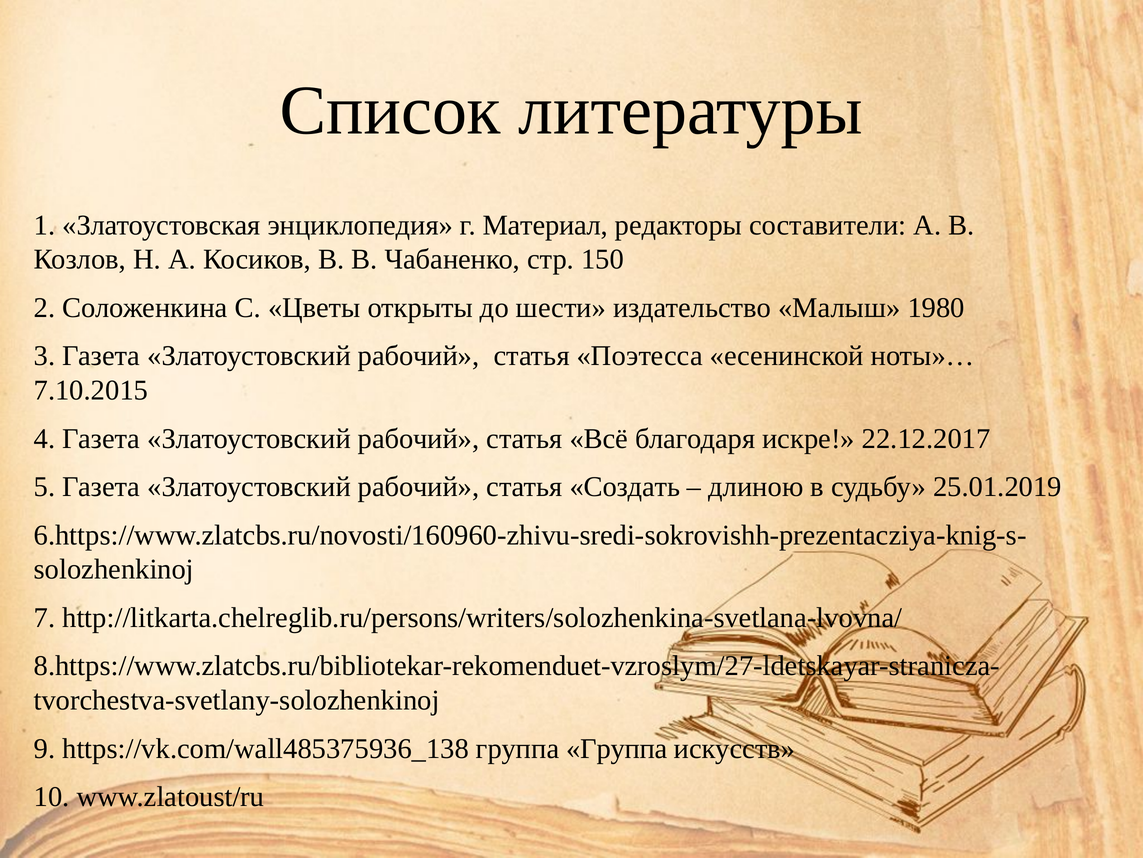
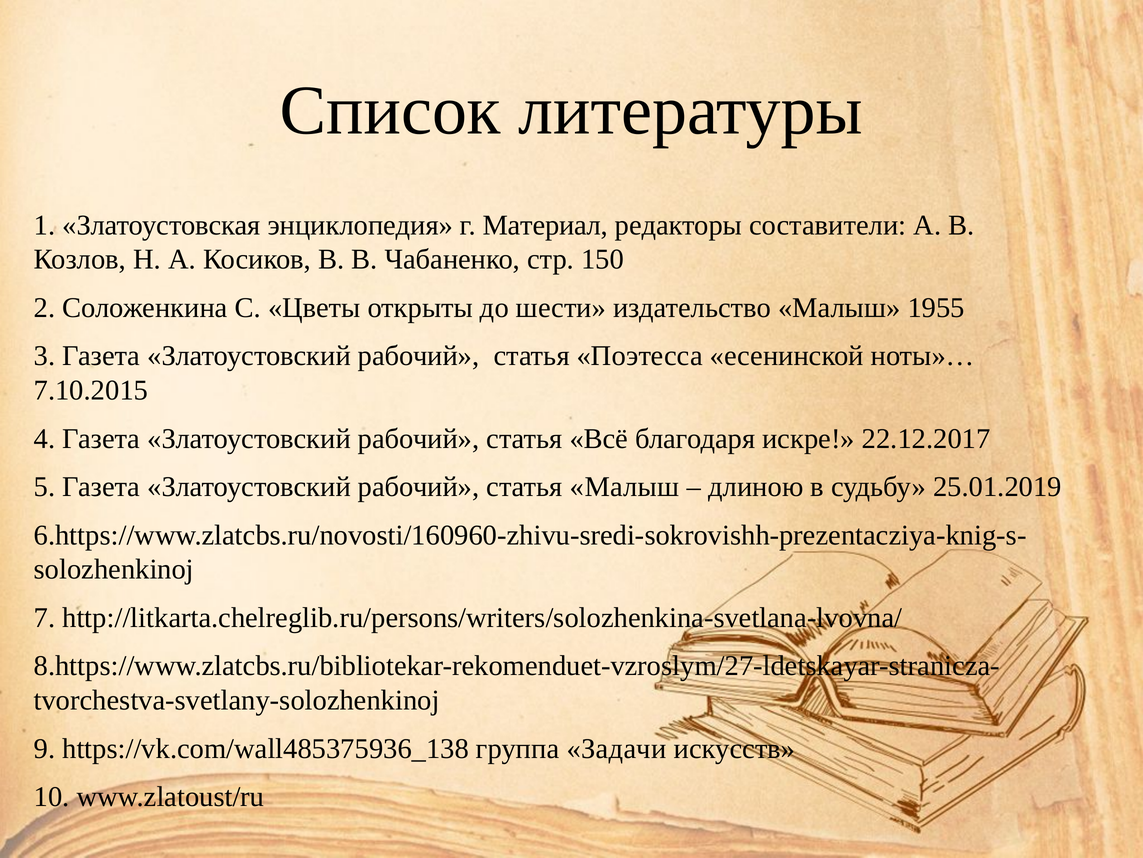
1980: 1980 -> 1955 (936, 307)
статья Создать: Создать -> Малыш (625, 486)
группа Группа: Группа -> Задачи (617, 748)
